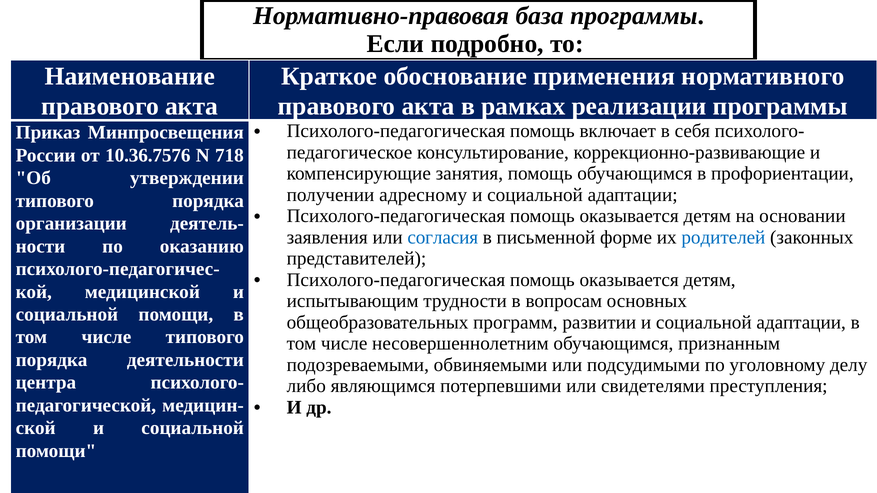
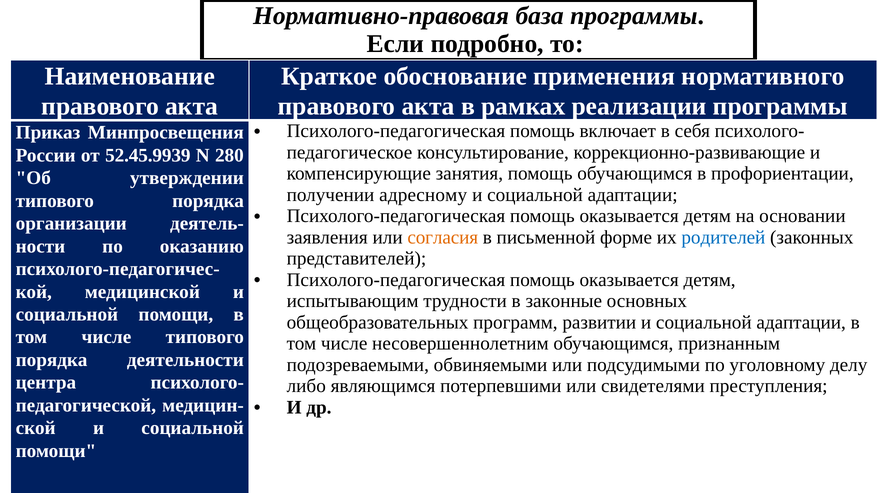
10.36.7576: 10.36.7576 -> 52.45.9939 (148, 155)
718: 718 -> 280 (229, 155)
согласия colour: blue -> orange (443, 238)
вопросам: вопросам -> законные (564, 301)
